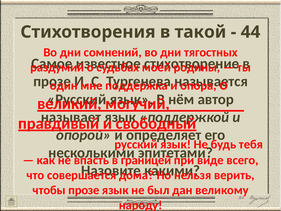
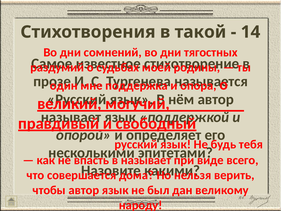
44: 44 -> 14 (251, 32)
границей: границей -> называет (146, 160)
чтобы прозе: прозе -> автор (84, 190)
